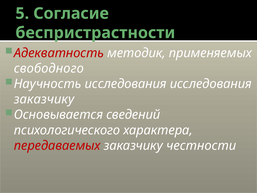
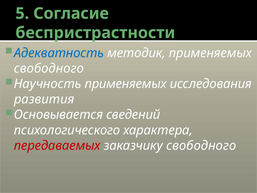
Адекватность colour: red -> blue (59, 53)
Научность исследования: исследования -> применяемых (126, 84)
заказчику: заказчику -> развития (44, 99)
заказчику честности: честности -> свободного (201, 145)
